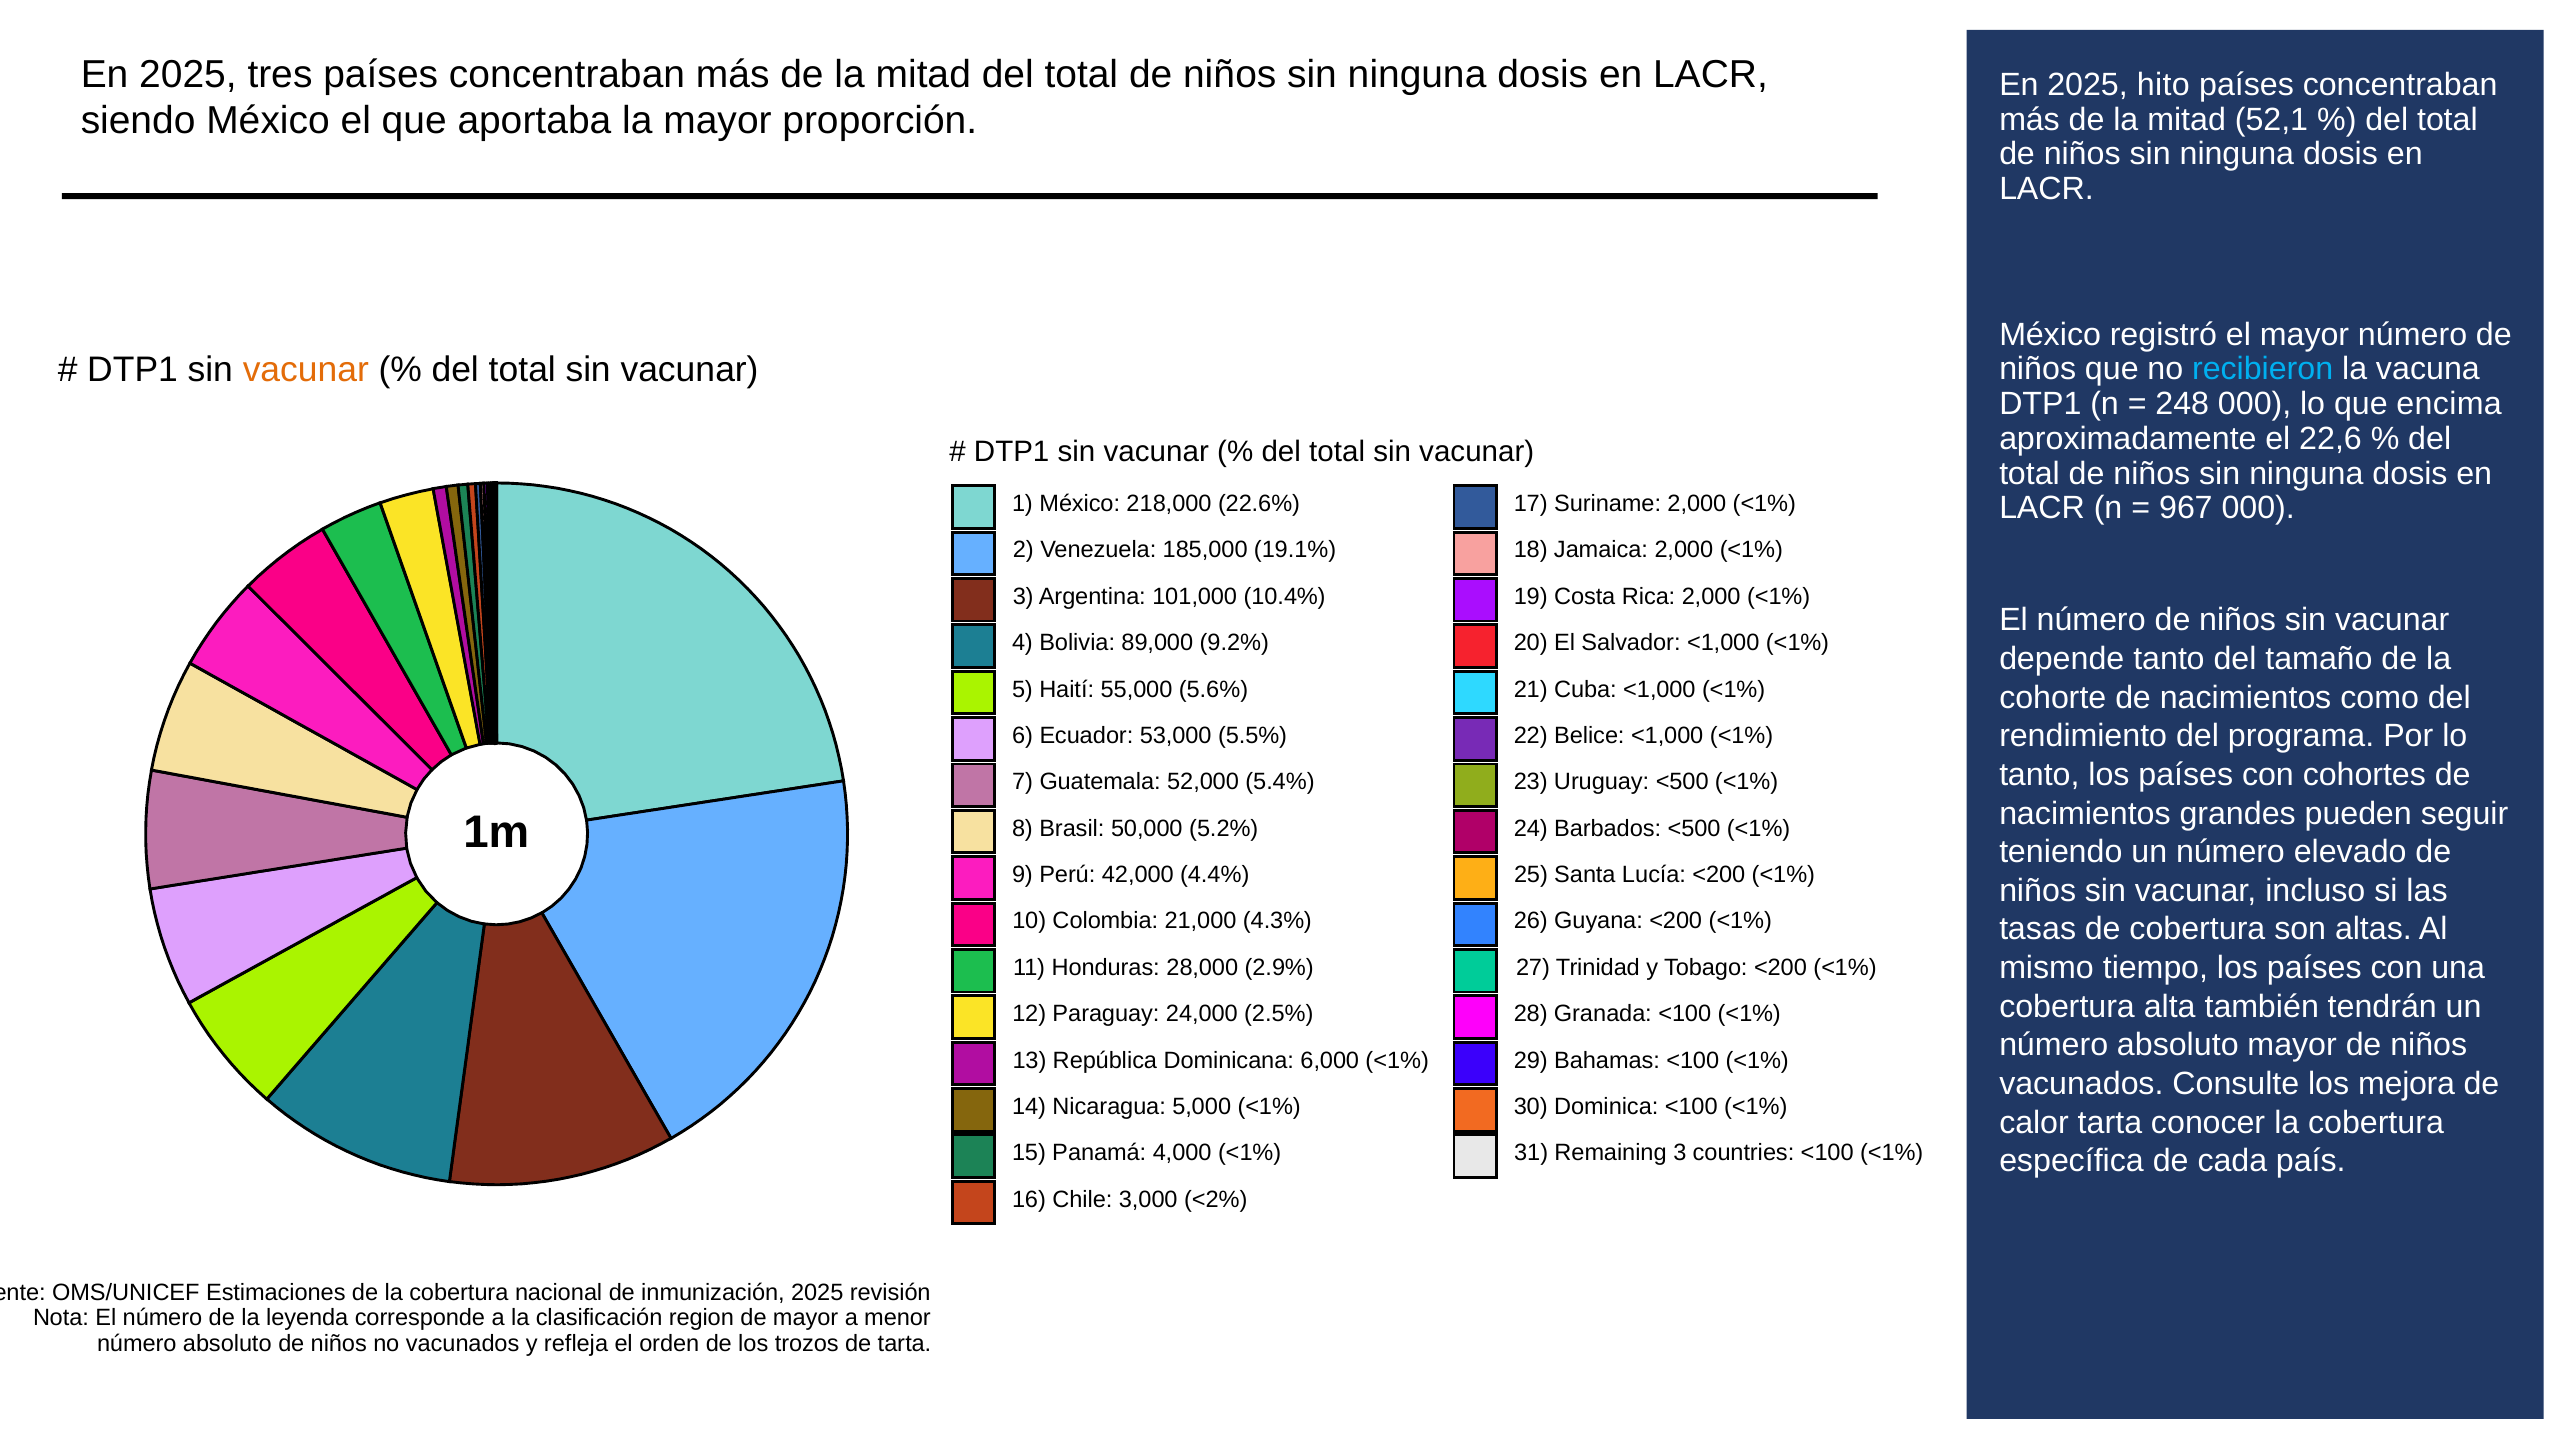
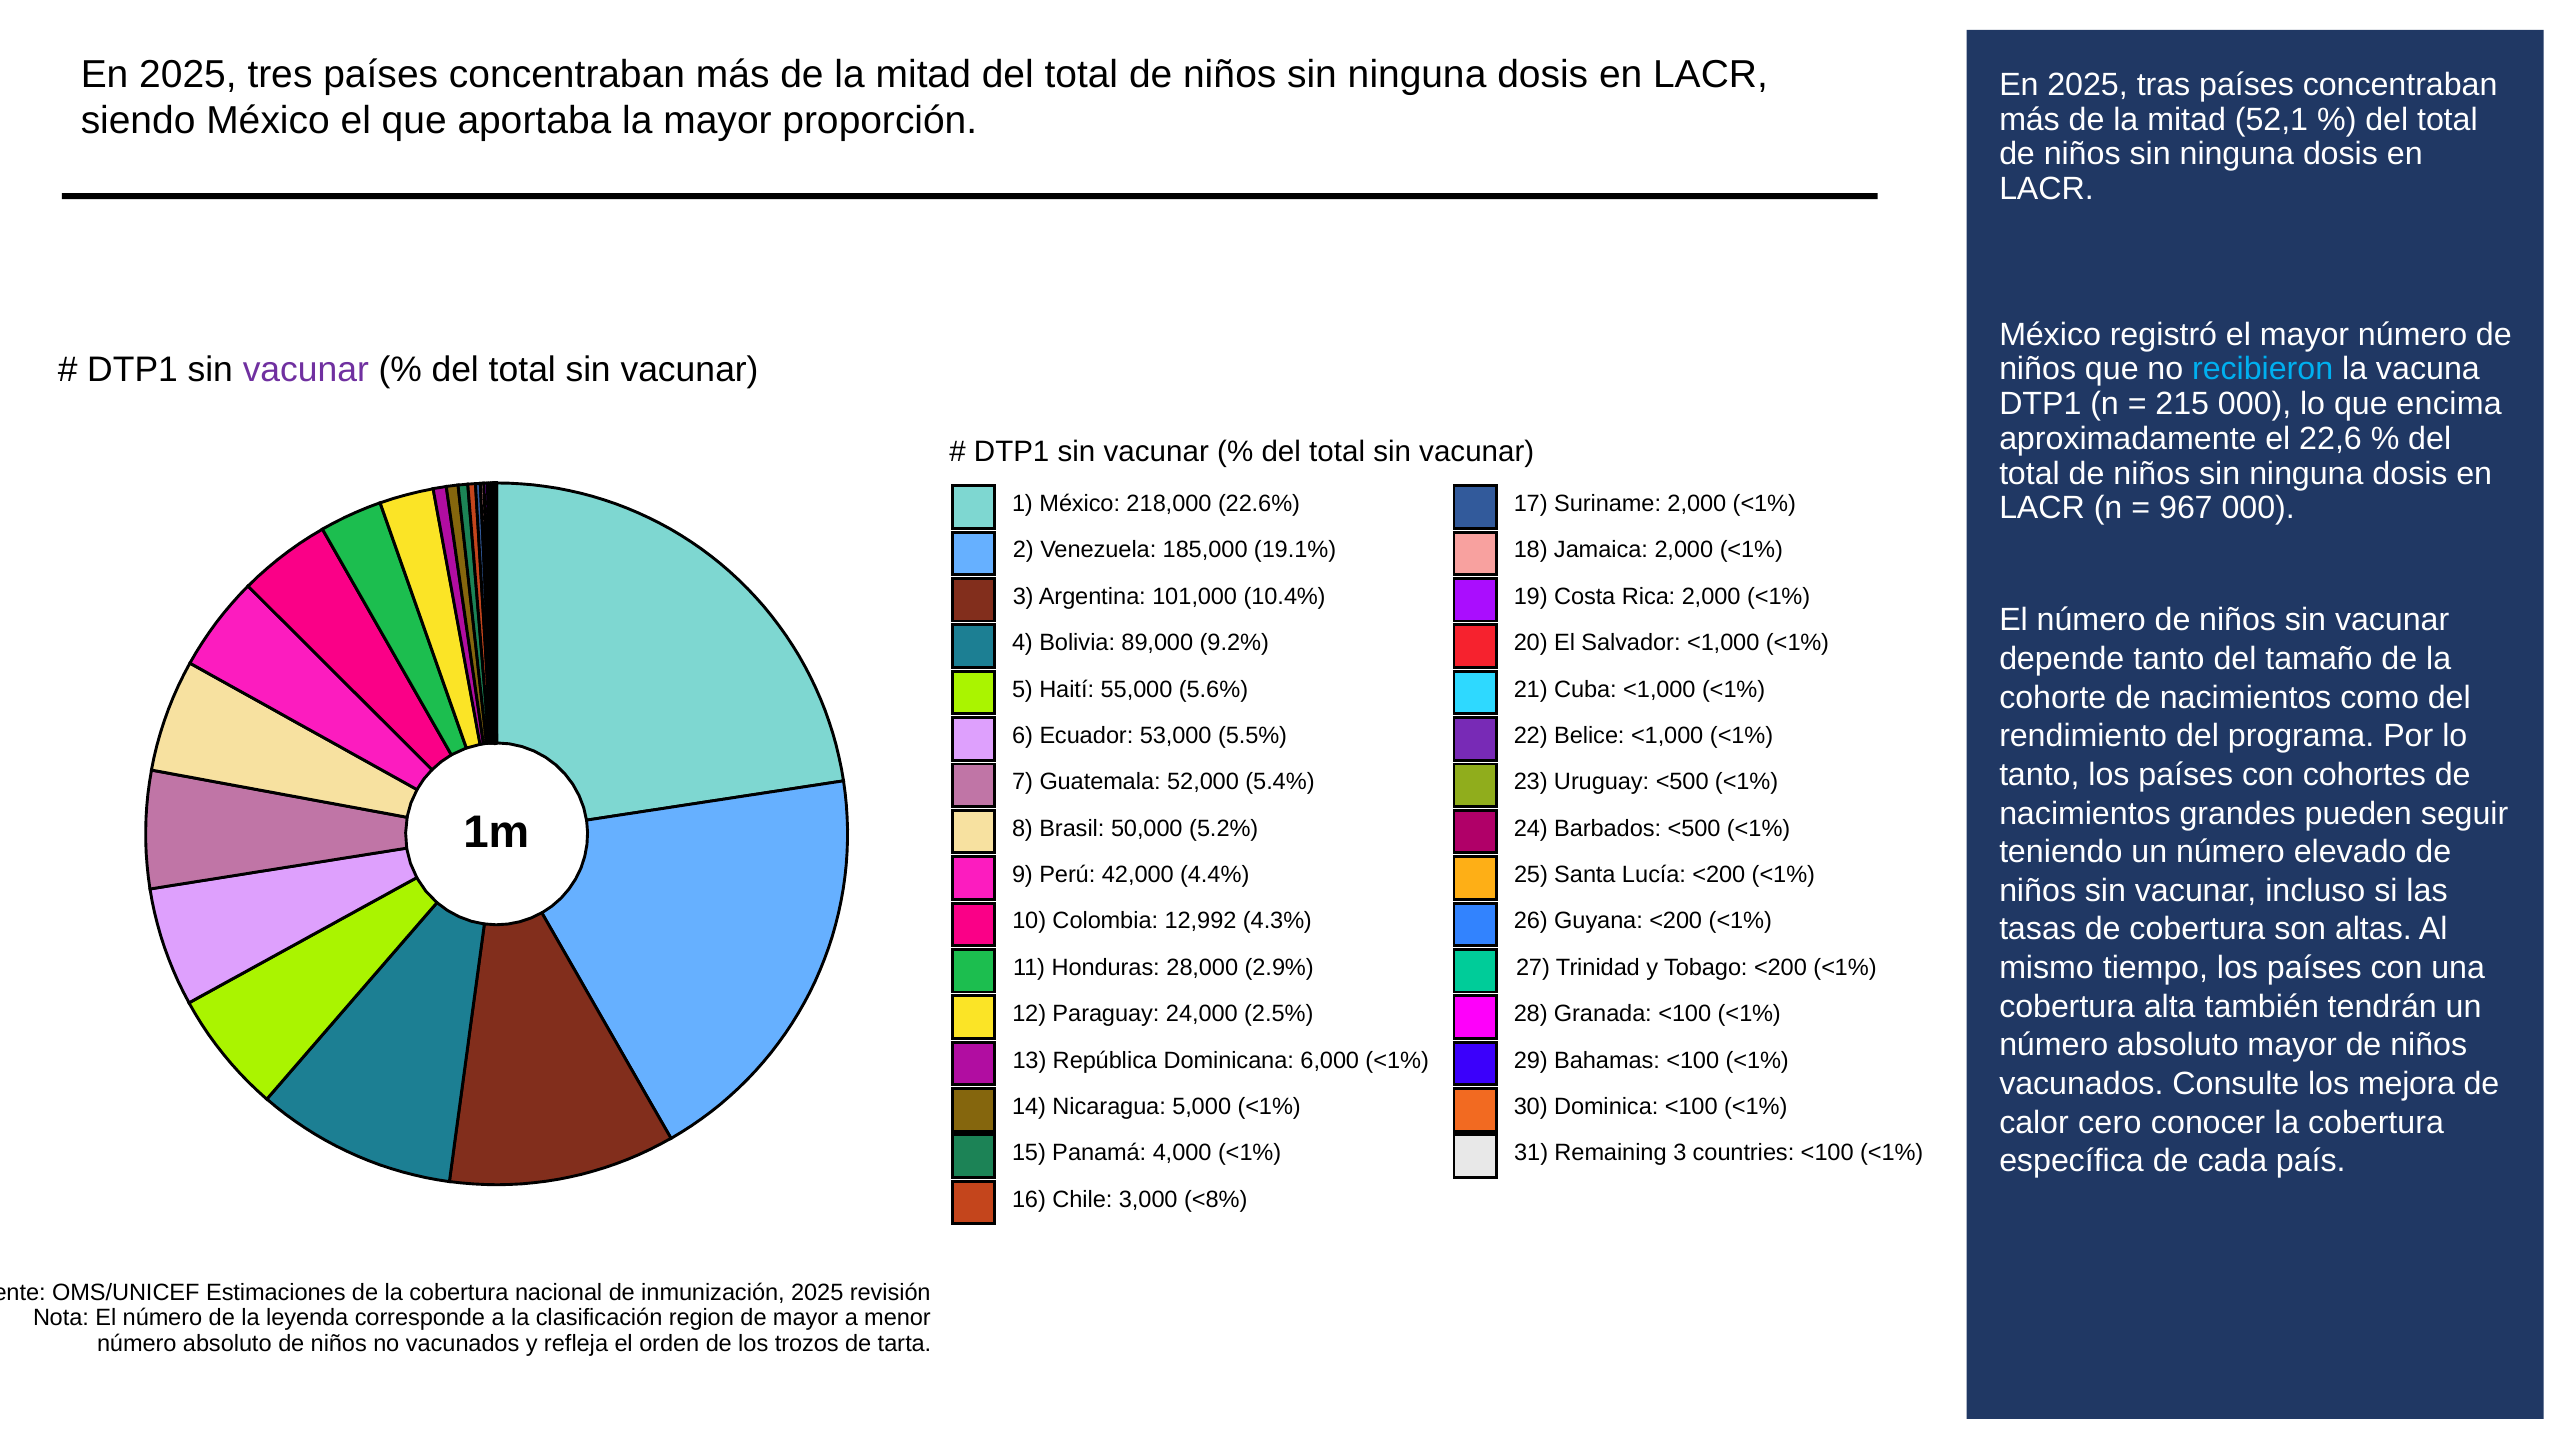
hito: hito -> tras (2164, 85)
vacunar colour: orange -> purple (306, 370)
248: 248 -> 215 (2182, 404)
21,000: 21,000 -> 12,992 (1201, 921)
calor tarta: tarta -> cero (2110, 1123)
<2%: <2% -> <8% (1216, 1199)
